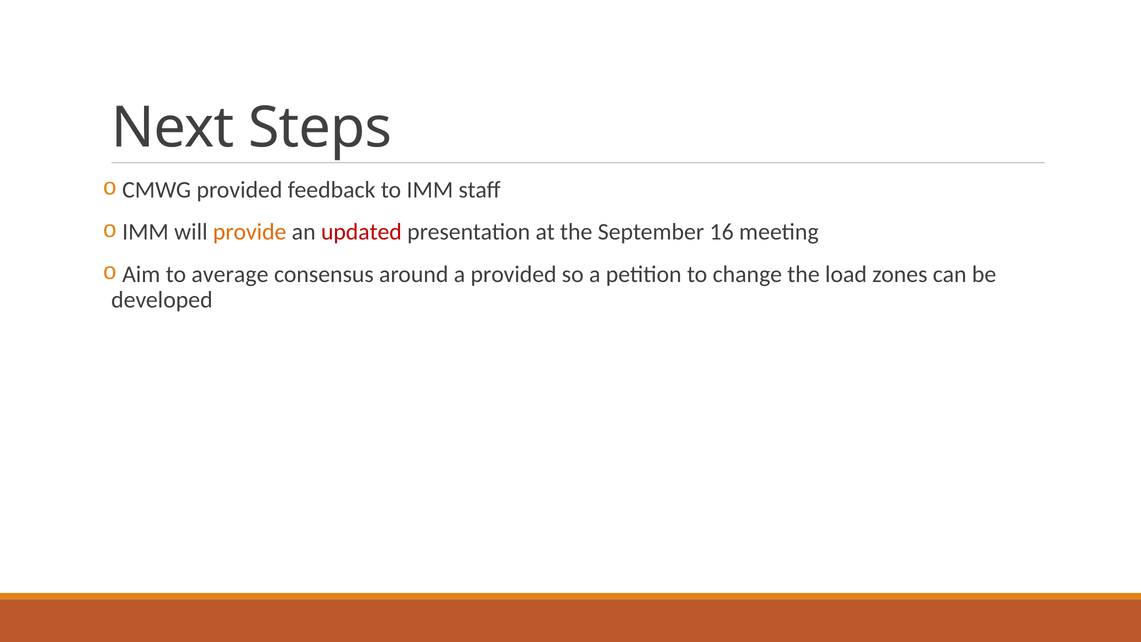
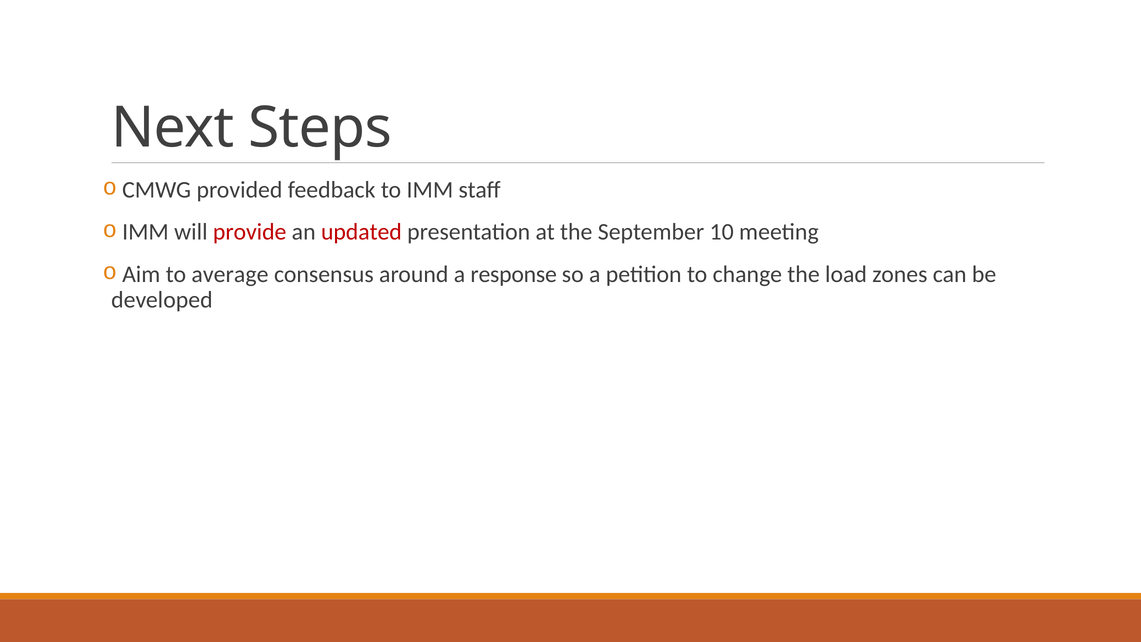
provide colour: orange -> red (250, 232)
16: 16 -> 10 (722, 232)
a provided: provided -> response (514, 274)
